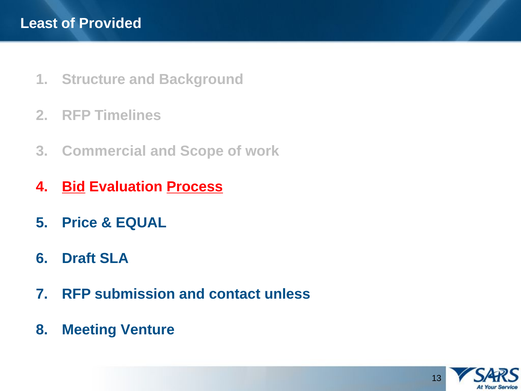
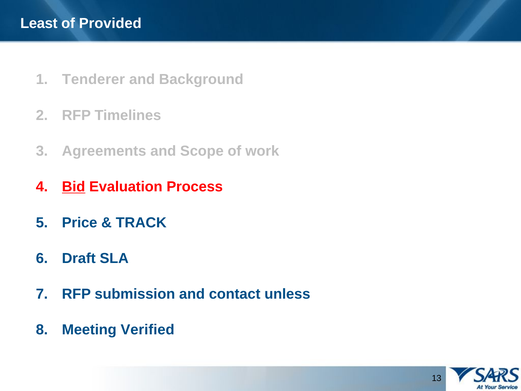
Structure: Structure -> Tenderer (93, 79)
Commercial: Commercial -> Agreements (104, 151)
Process underline: present -> none (195, 187)
EQUAL: EQUAL -> TRACK (141, 222)
Venture: Venture -> Verified (148, 330)
